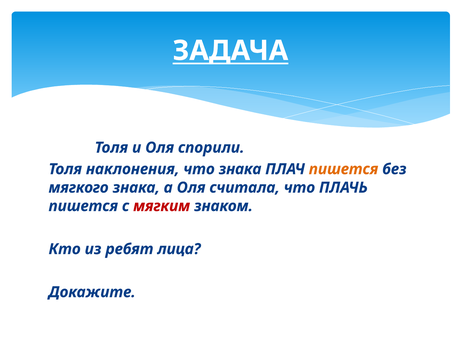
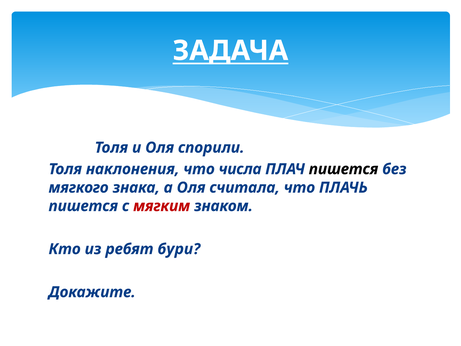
что знака: знака -> числа (240, 169)
пишется colour: orange -> black (344, 169)
лица: лица -> бури (179, 249)
